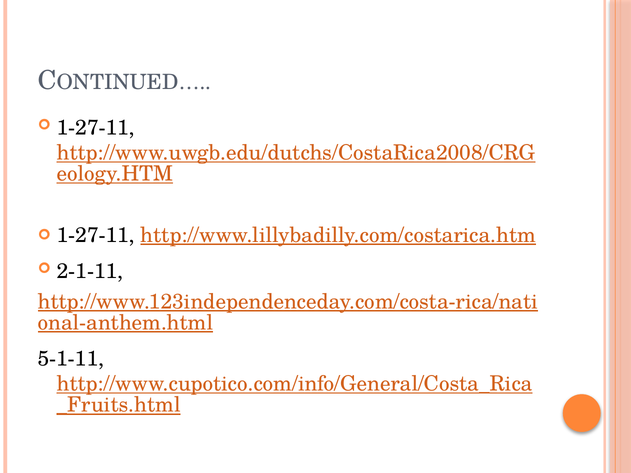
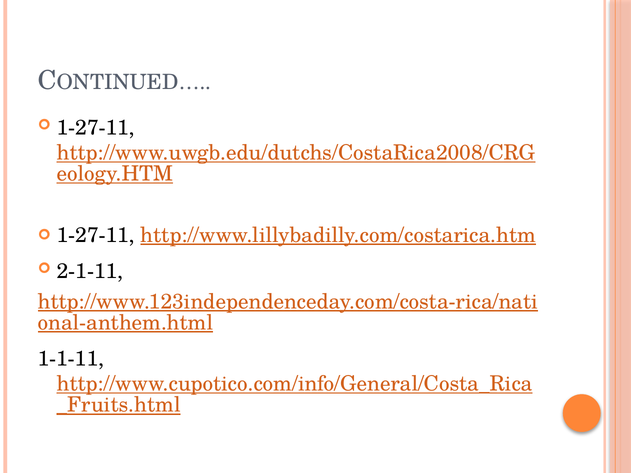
5-1-11: 5-1-11 -> 1-1-11 (71, 359)
